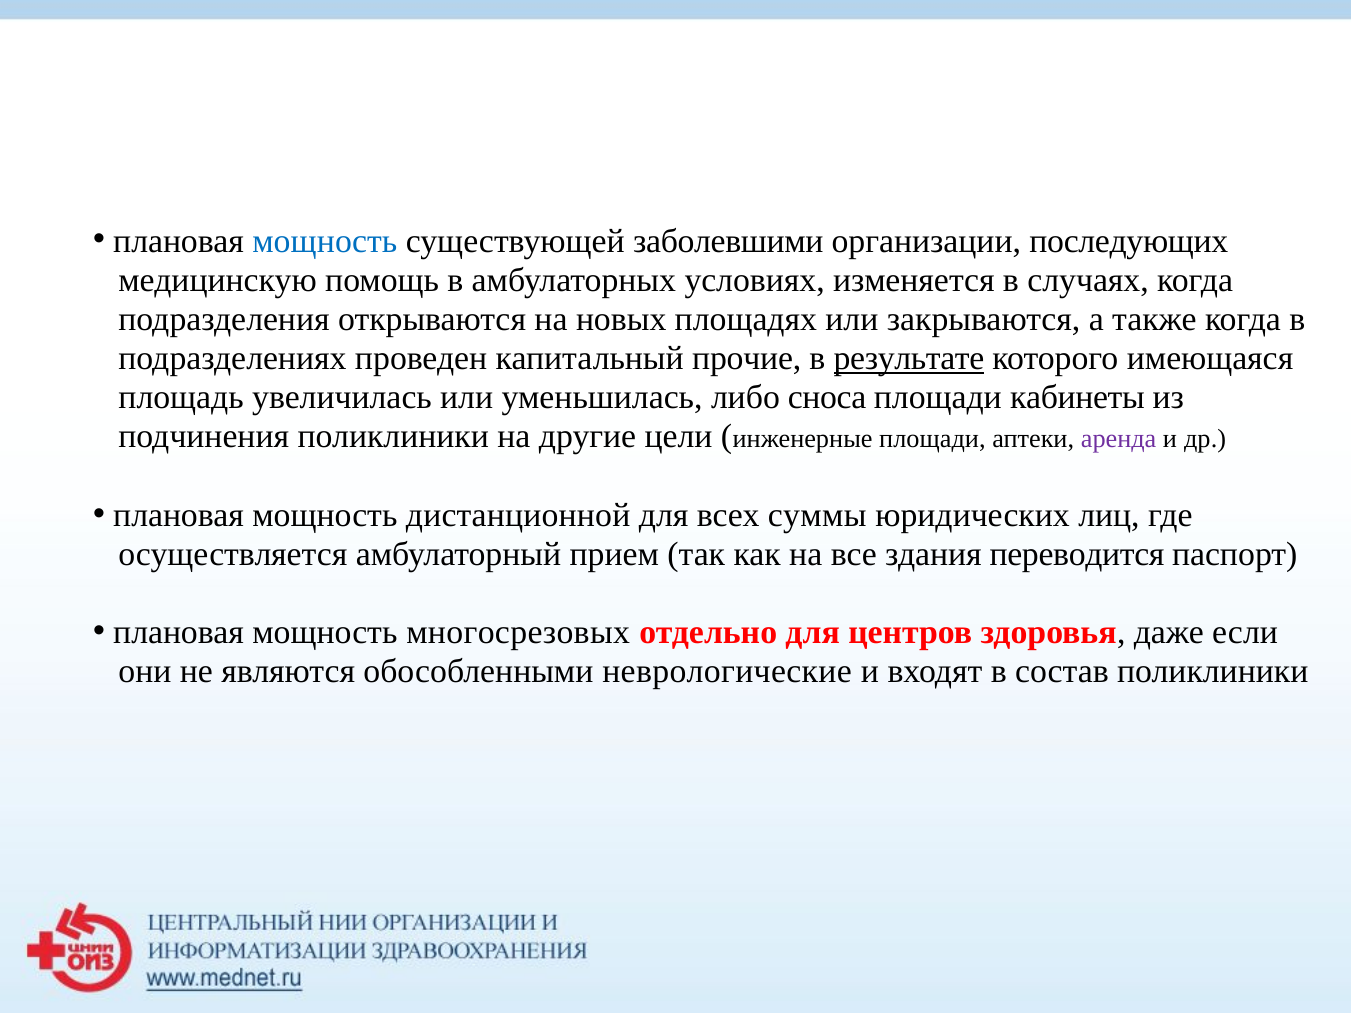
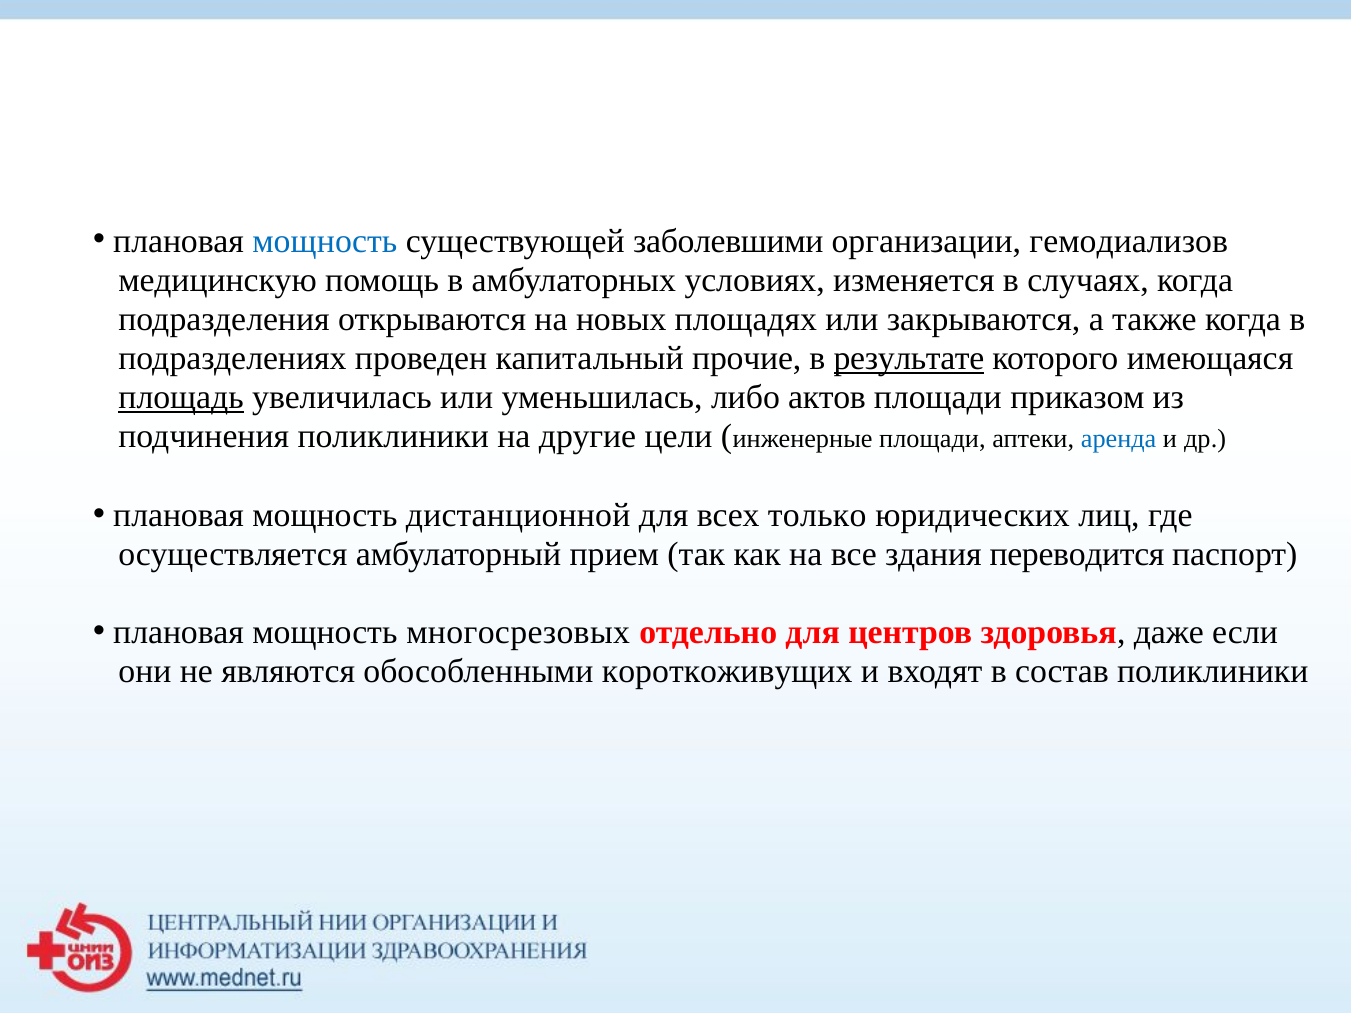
последующих: последующих -> гемодиализов (1129, 241)
площадь underline: none -> present (181, 398)
сноса: сноса -> актов (827, 398)
кабинеты: кабинеты -> приказом (1077, 398)
аренда colour: purple -> blue (1119, 439)
суммы: суммы -> только (817, 515)
неврологические: неврологические -> короткоживущих (727, 672)
